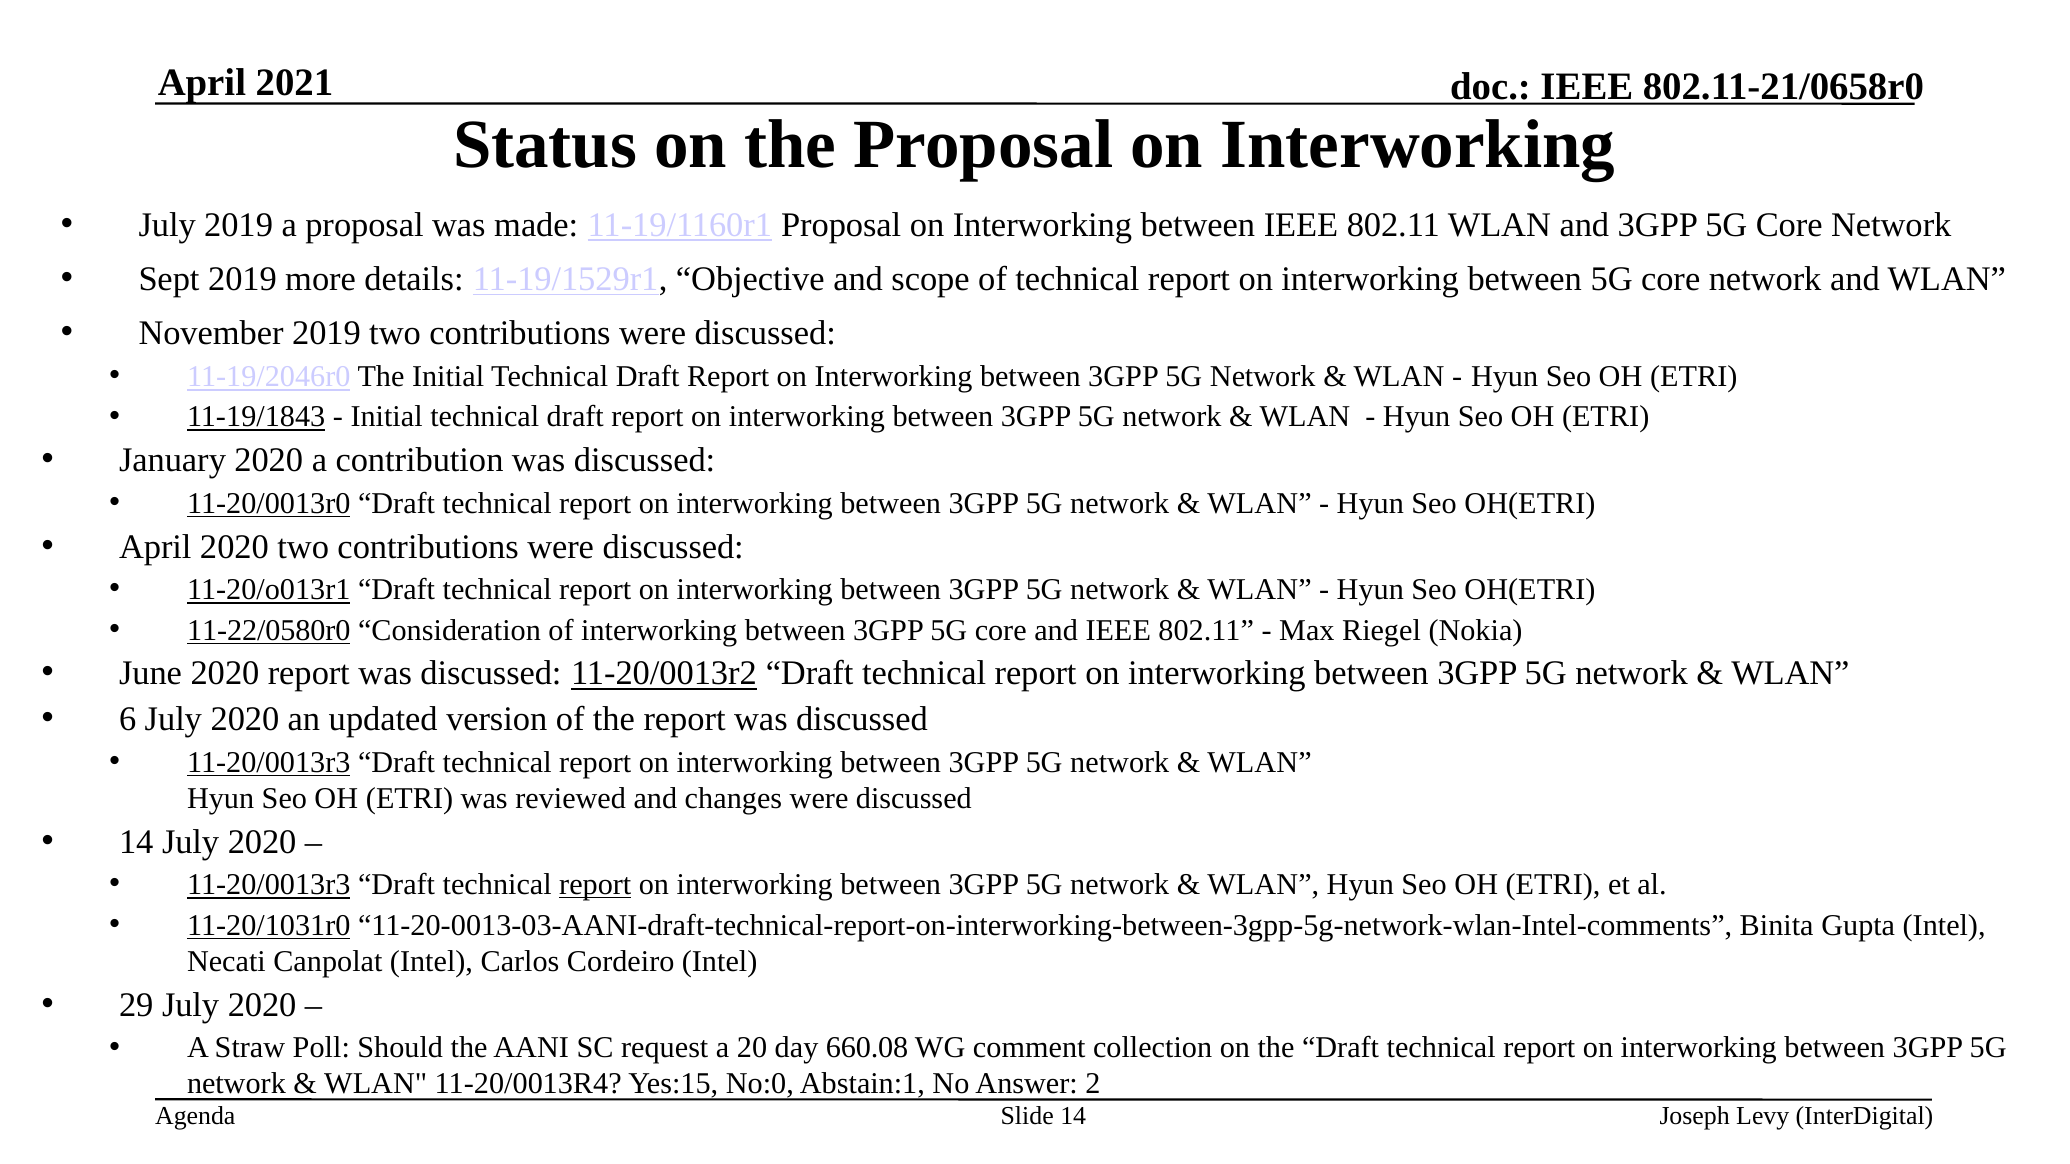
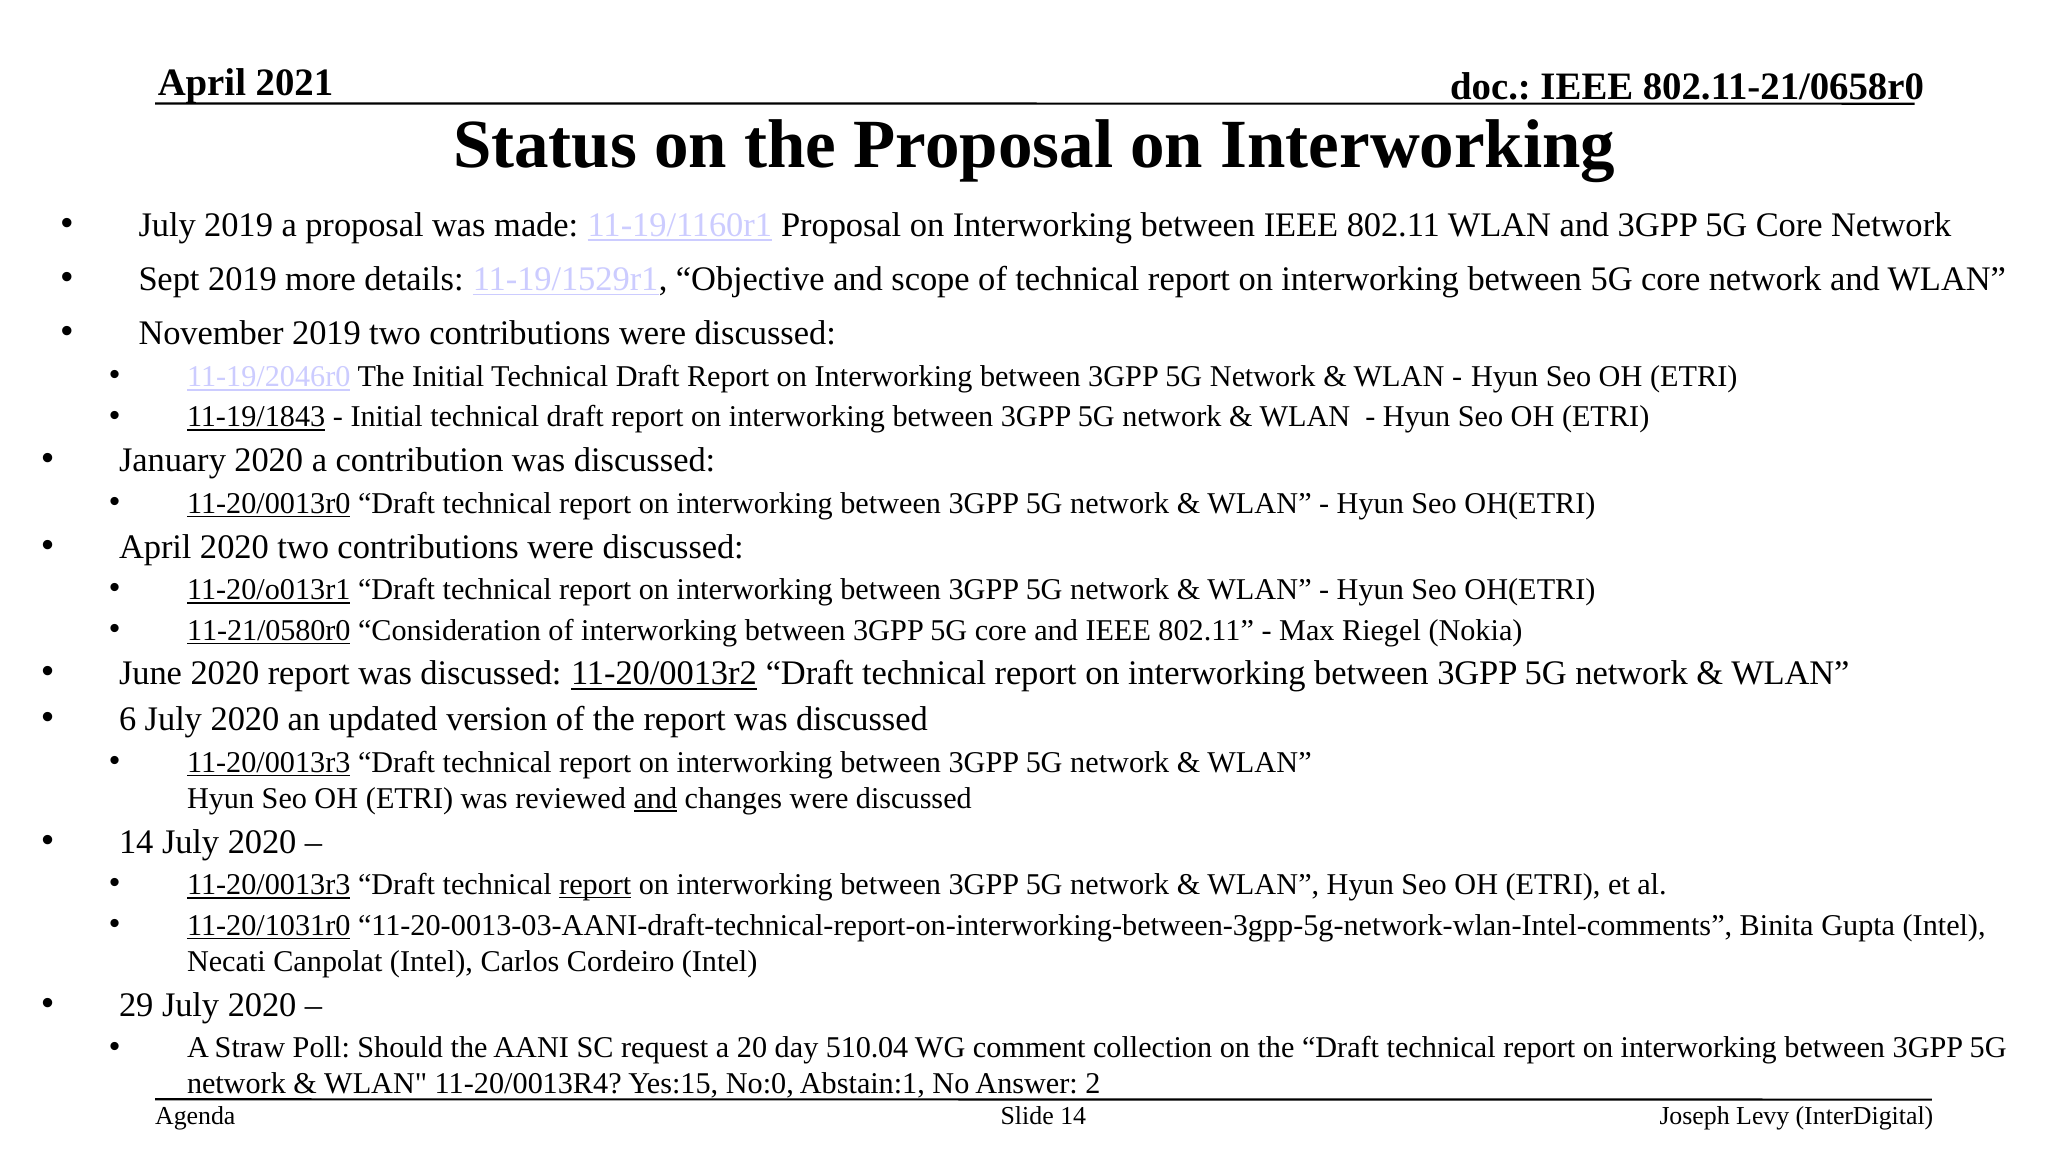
11-22/0580r0: 11-22/0580r0 -> 11-21/0580r0 (269, 630)
and underline: none -> present (655, 799)
660.08: 660.08 -> 510.04 (867, 1048)
